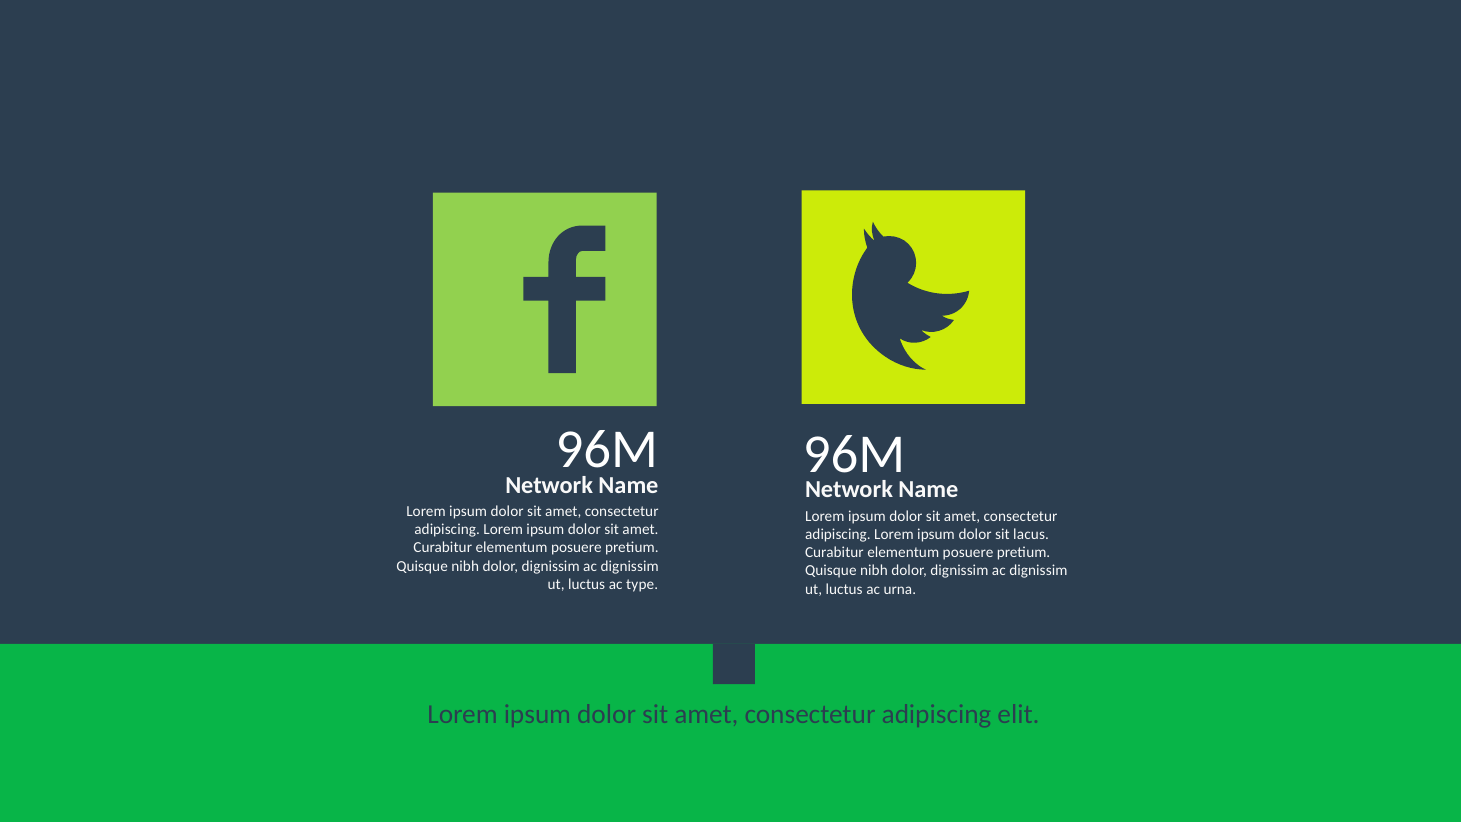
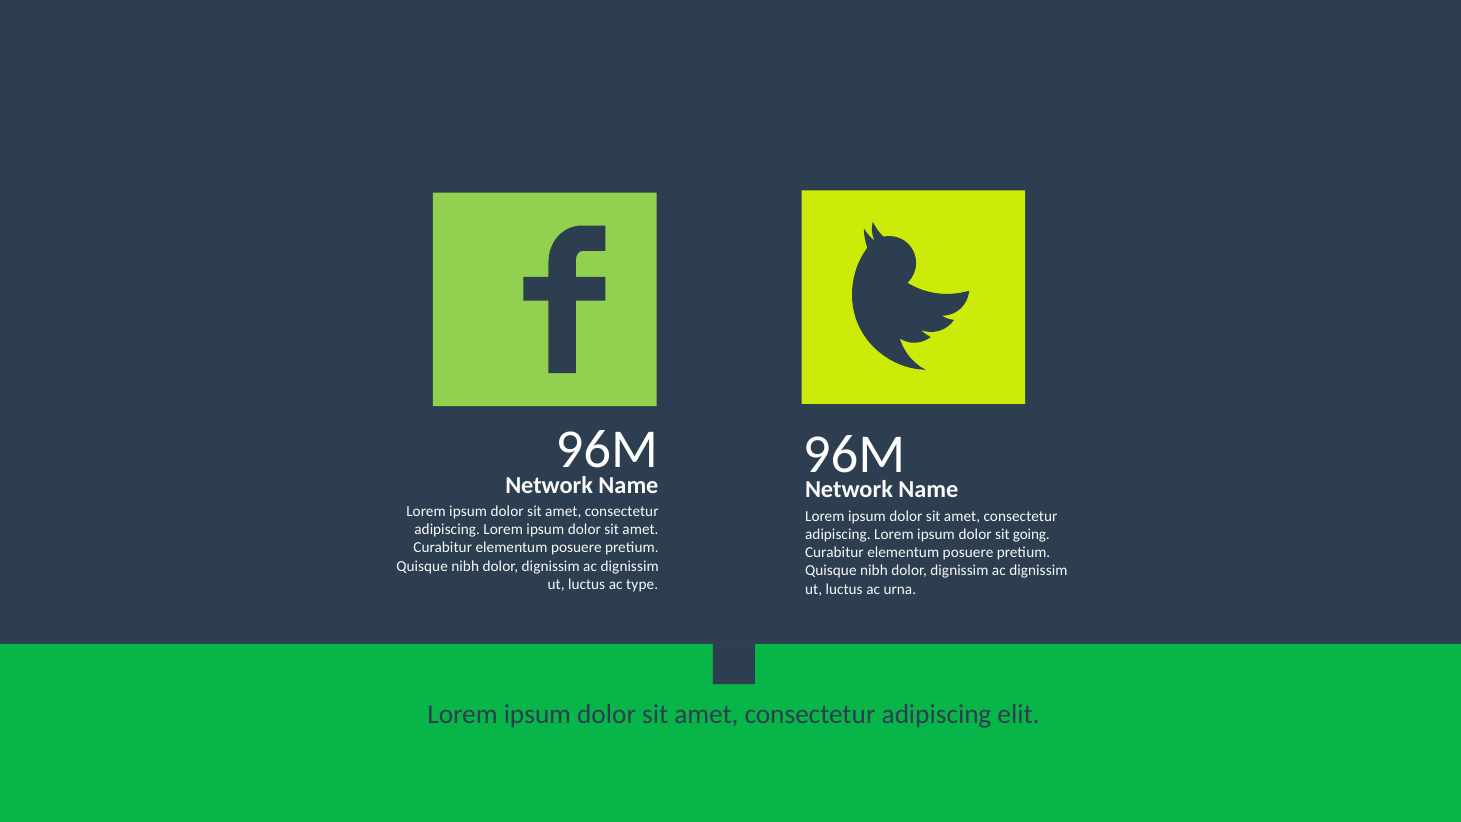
lacus: lacus -> going (1031, 534)
